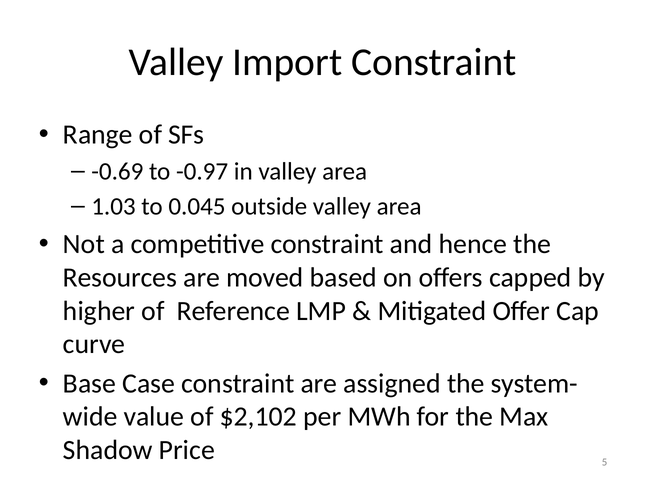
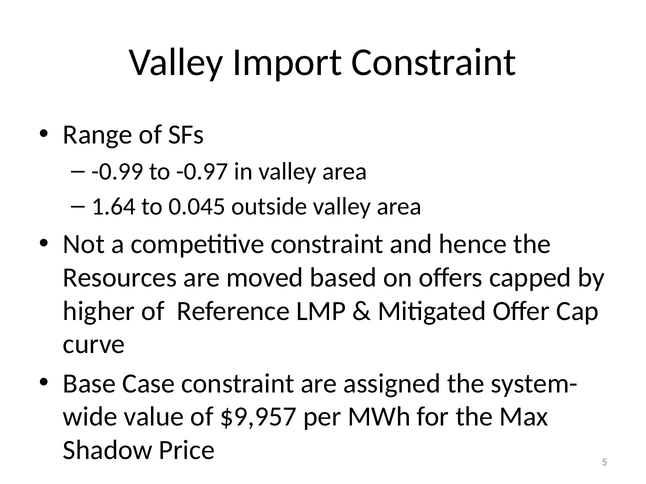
-0.69: -0.69 -> -0.99 (117, 172)
1.03: 1.03 -> 1.64 (113, 207)
$2,102: $2,102 -> $9,957 (258, 417)
